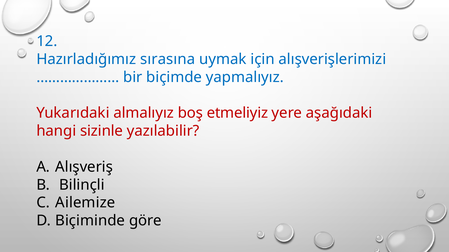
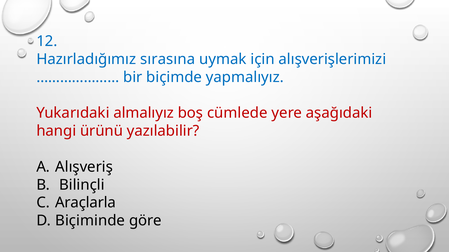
etmeliyiz: etmeliyiz -> cümlede (237, 113)
sizinle: sizinle -> ürünü (102, 131)
Ailemize: Ailemize -> Araçlarla (85, 203)
